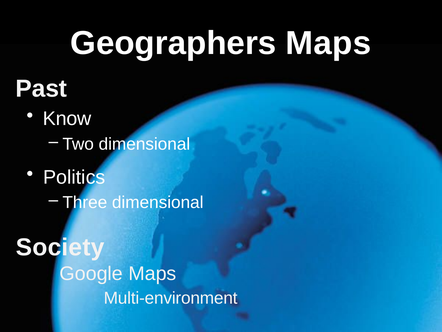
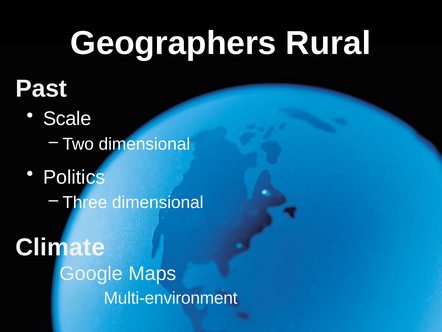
Geographers Maps: Maps -> Rural (328, 43)
Know: Know -> Scale (67, 119)
Society: Society -> Climate (60, 247)
